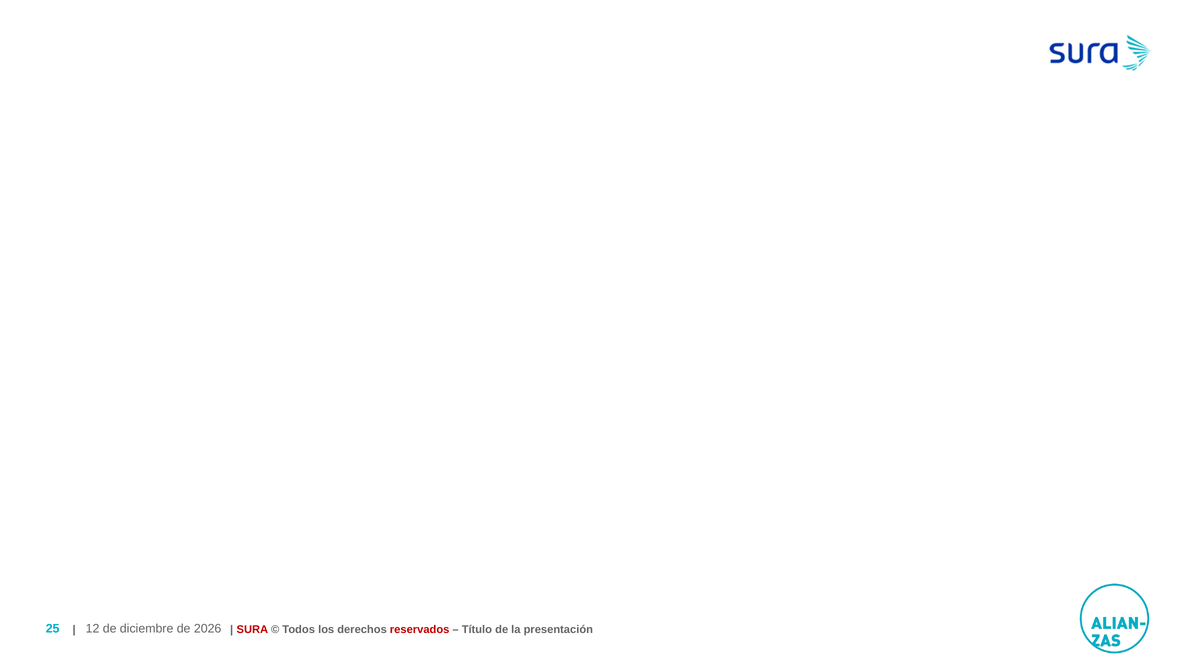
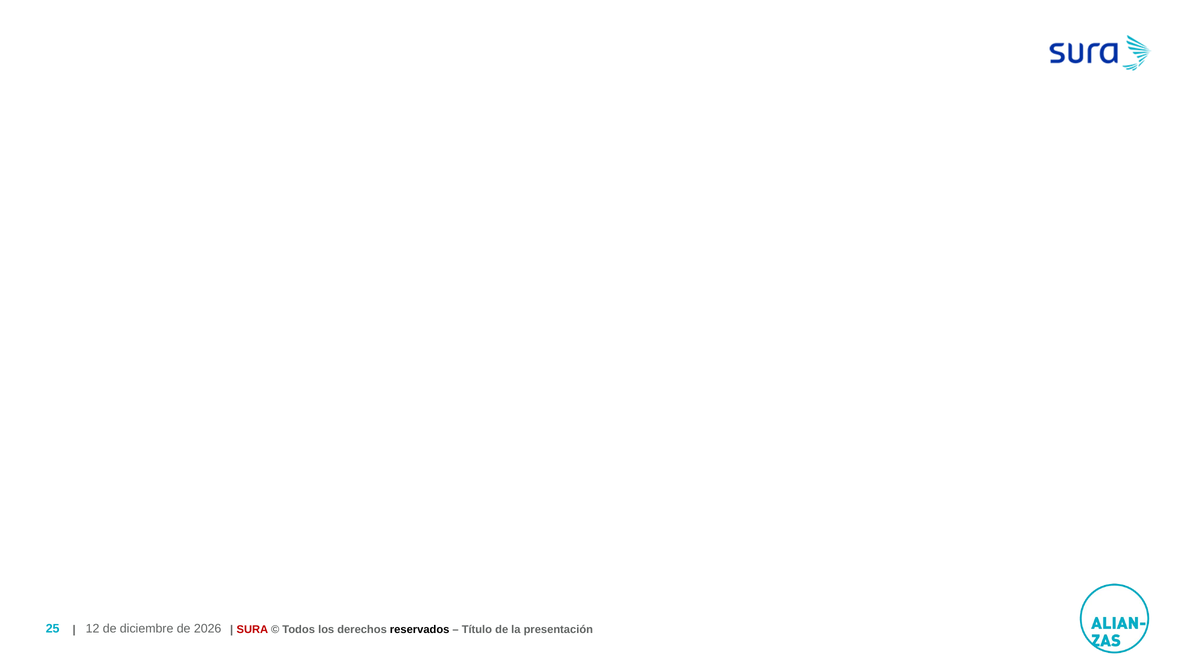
reservados colour: red -> black (420, 630)
